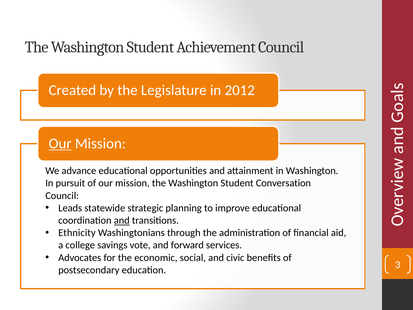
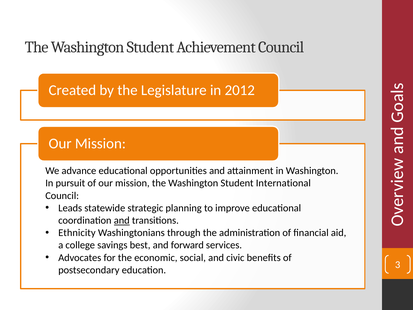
Our underline: present -> none (60, 143)
Conversation: Conversation -> International (283, 183)
vote: vote -> best (140, 245)
